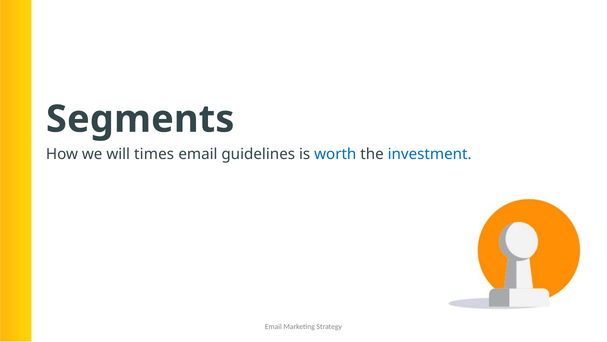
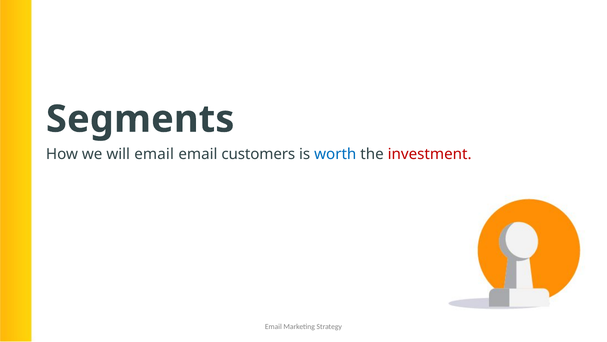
will times: times -> email (154, 154)
guidelines: guidelines -> customers (258, 154)
investment colour: blue -> red (430, 154)
